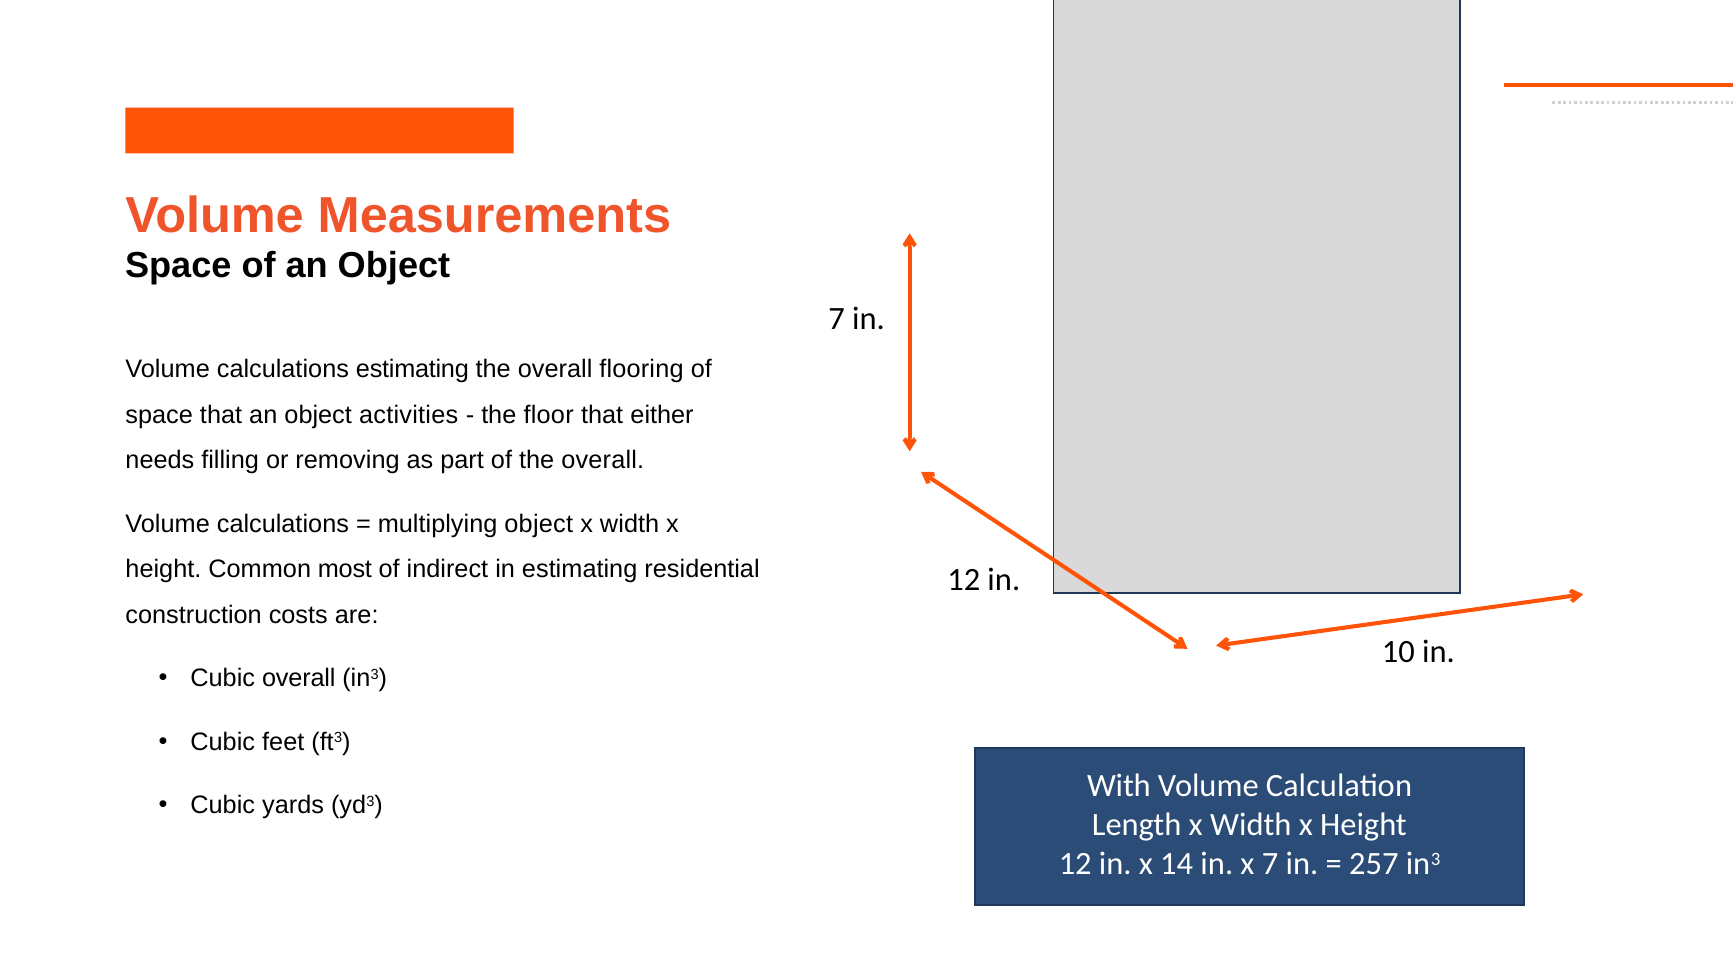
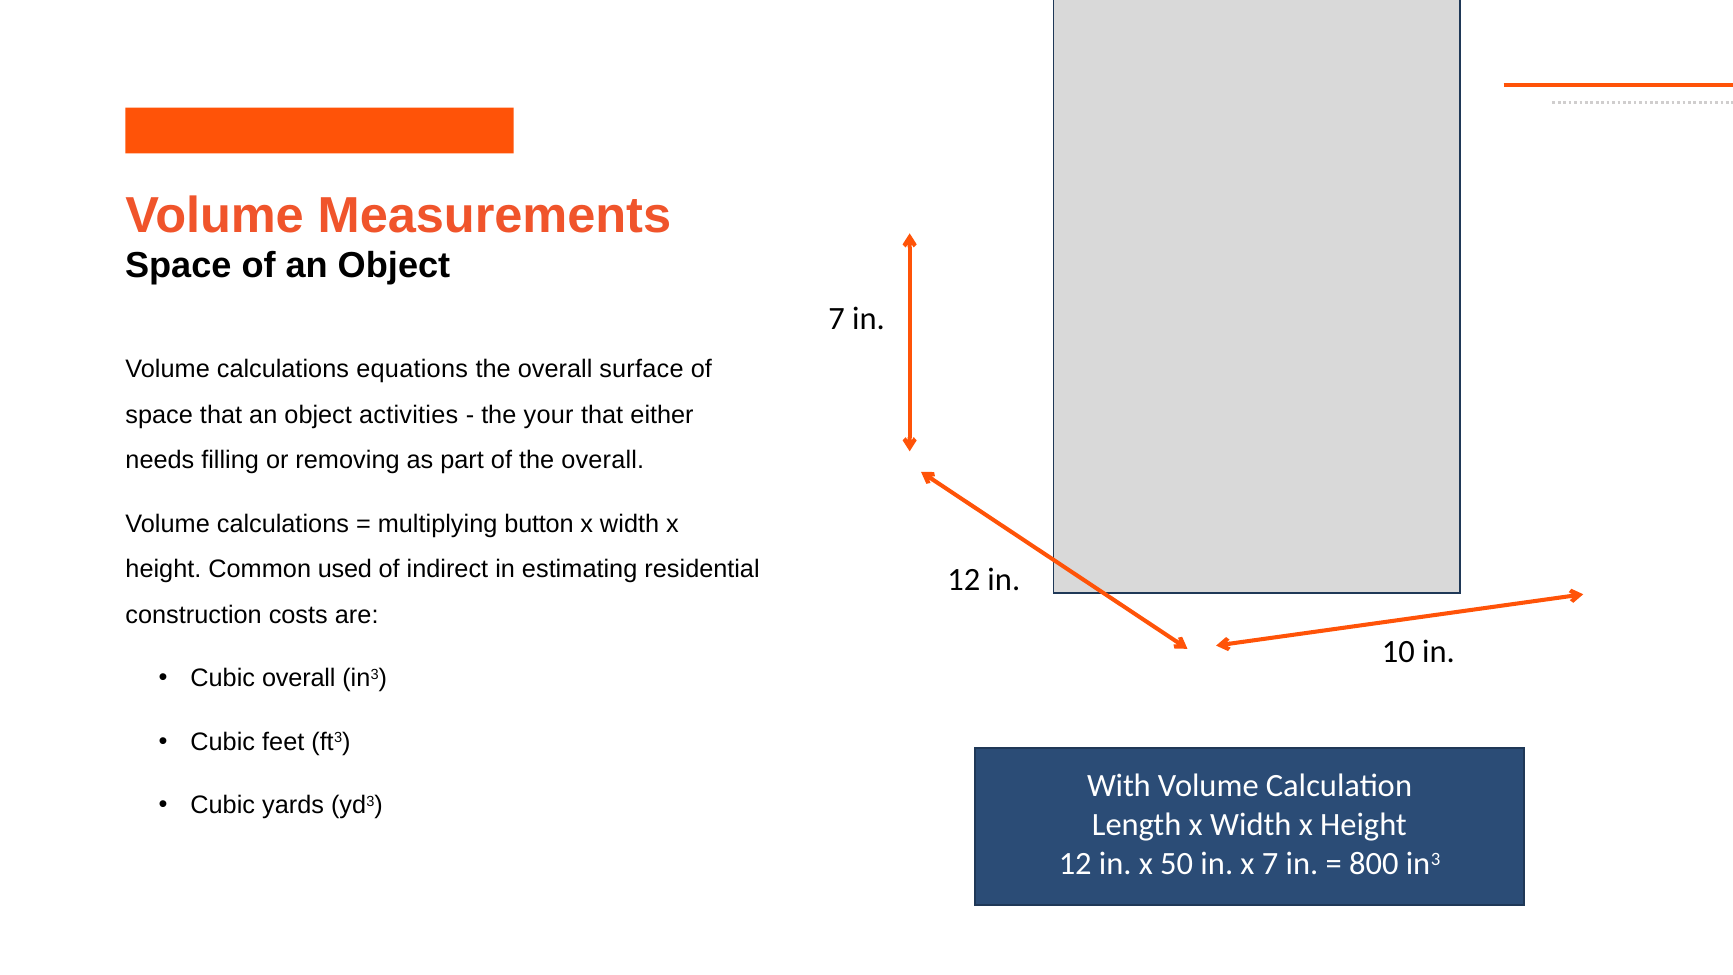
calculations estimating: estimating -> equations (412, 369)
flooring: flooring -> surface (641, 369)
floor: floor -> your (549, 415)
multiplying object: object -> button (539, 524)
most: most -> used (345, 569)
14: 14 -> 50 (1177, 864)
257: 257 -> 800 (1374, 864)
